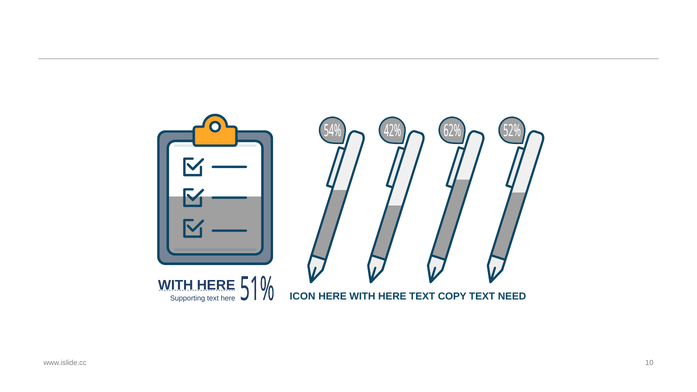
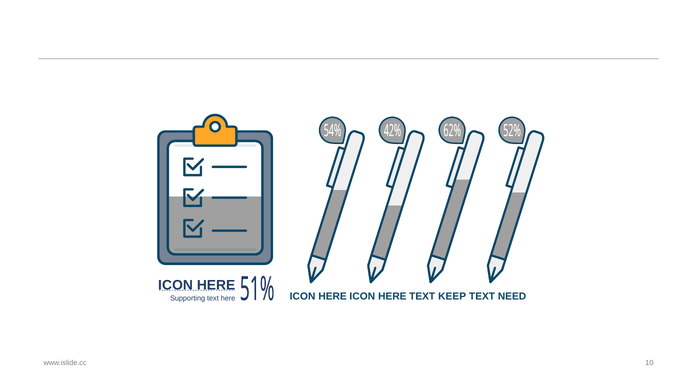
WITH: WITH -> ICON (176, 285)
WITH: WITH -> ICON (362, 296)
COPY: COPY -> KEEP (452, 296)
